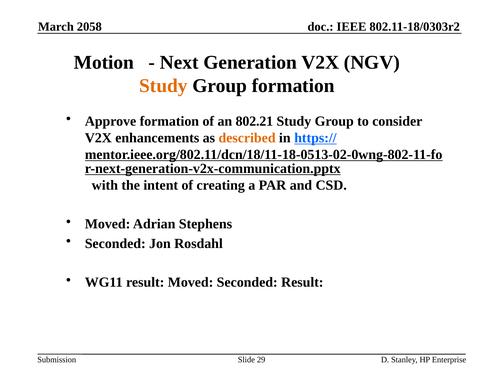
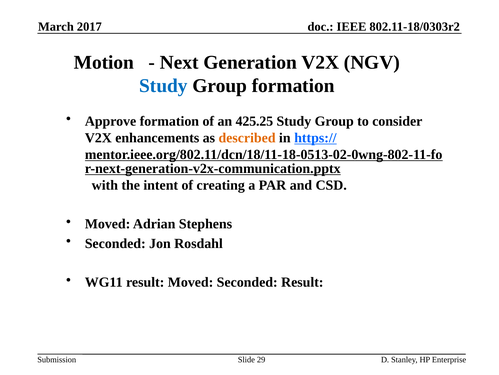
2058: 2058 -> 2017 (89, 27)
Study colour: orange -> blue (163, 86)
802.21: 802.21 -> 425.25 (254, 121)
